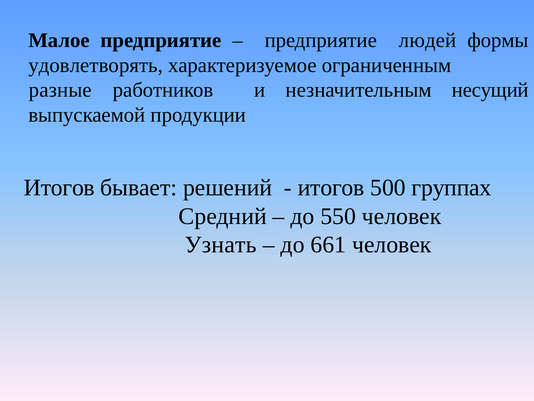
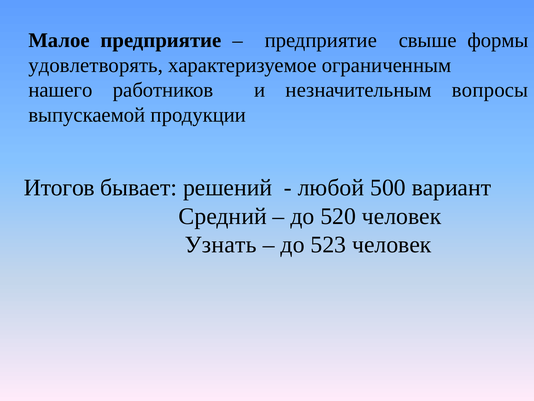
людей: людей -> свыше (428, 40)
разные: разные -> нашего (60, 90)
несущий: несущий -> вопросы (490, 90)
итогов: итогов -> любой (331, 187)
группах: группах -> вариант (451, 187)
550: 550 -> 520 (338, 216)
661: 661 -> 523 (328, 244)
